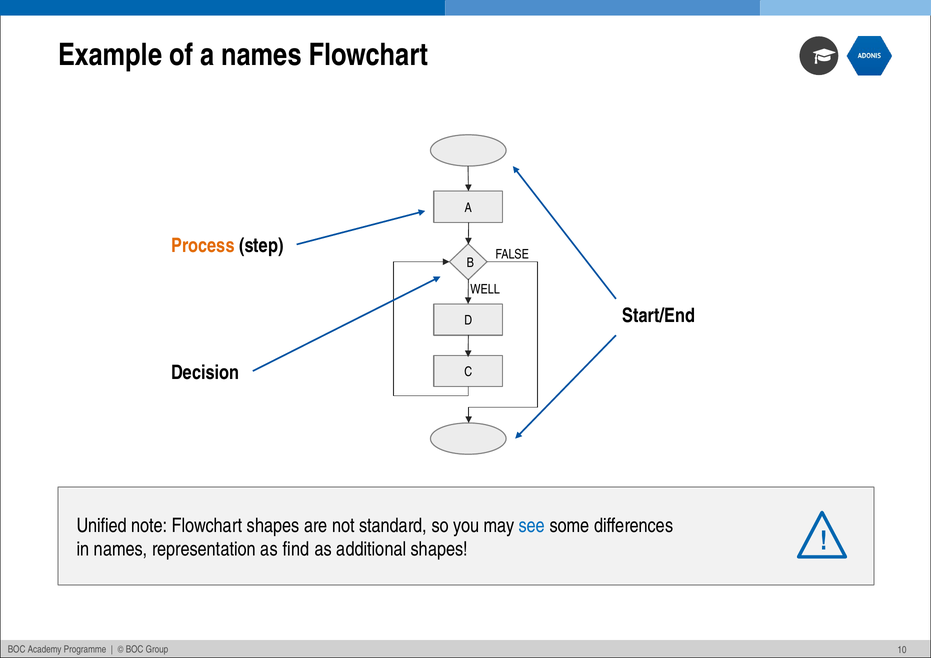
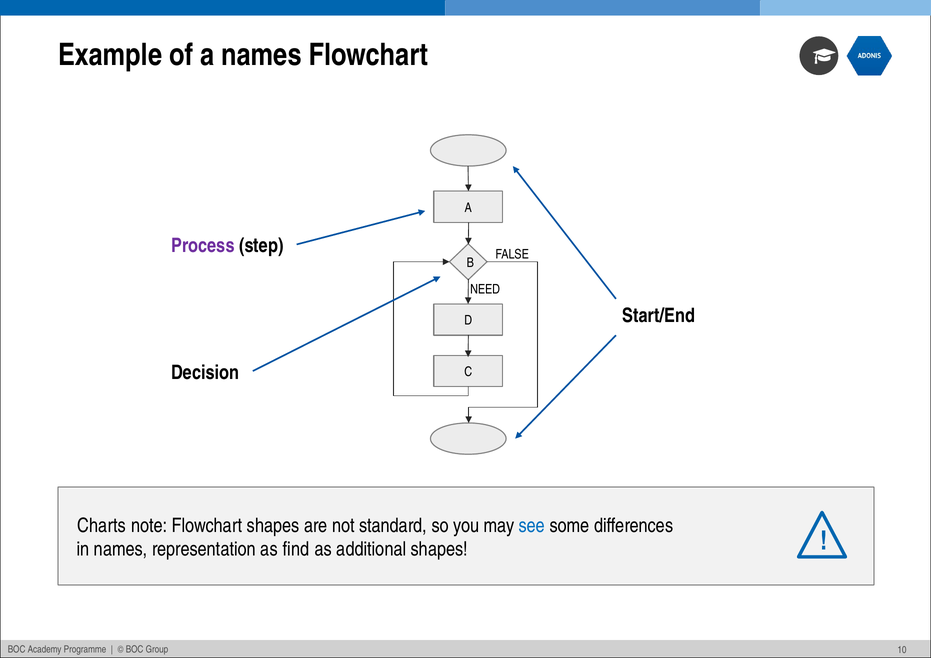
Process colour: orange -> purple (203, 246)
WELL: WELL -> NEED (485, 289)
Unified: Unified -> Charts (102, 526)
